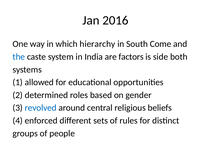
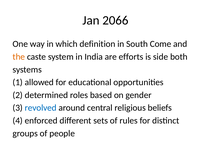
2016: 2016 -> 2066 (115, 20)
hierarchy: hierarchy -> definition (97, 44)
the colour: blue -> orange (19, 57)
factors: factors -> efforts (131, 57)
